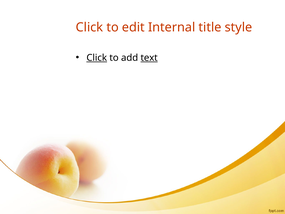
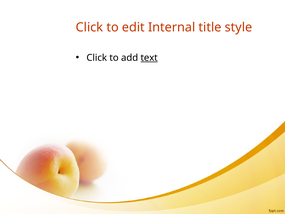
Click underline: present -> none (97, 58)
